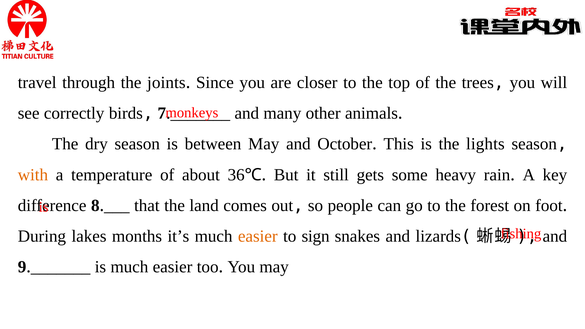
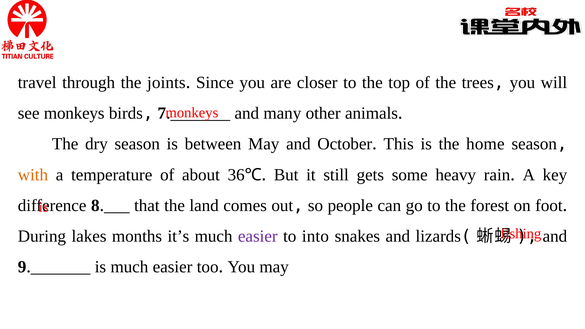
see correctly: correctly -> monkeys (74, 113)
lights: lights -> home (485, 144)
easier colour: orange -> purple (258, 236)
sign: sign -> into (315, 236)
